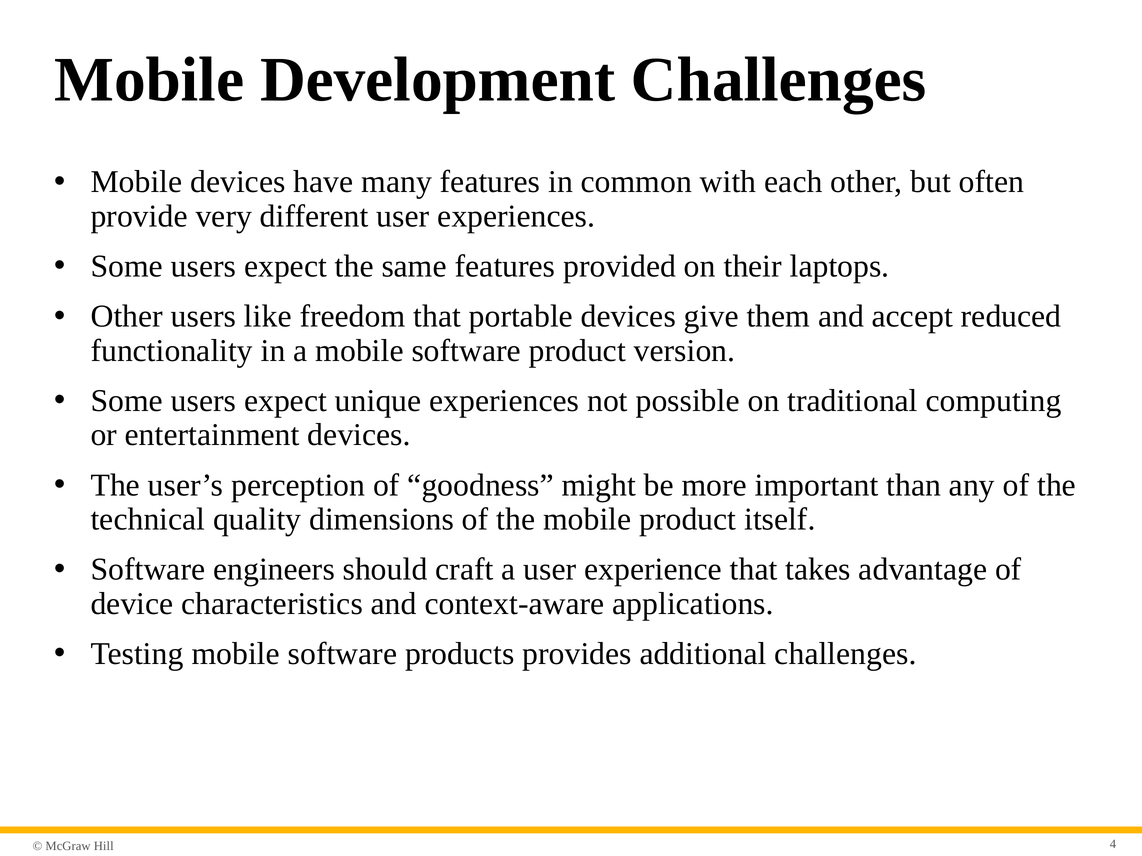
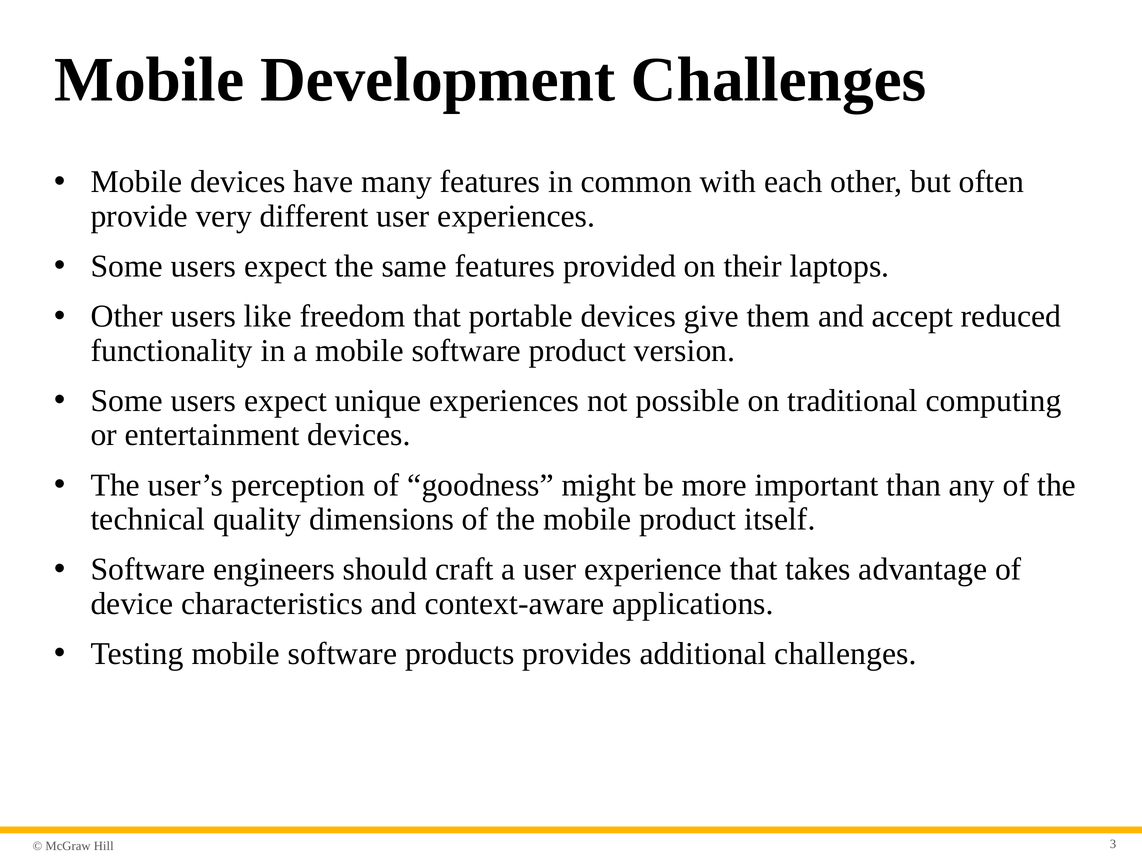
4: 4 -> 3 (1113, 844)
